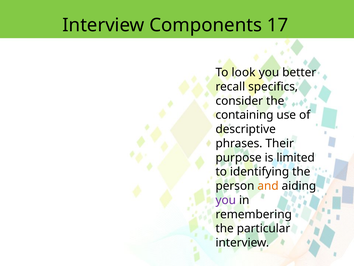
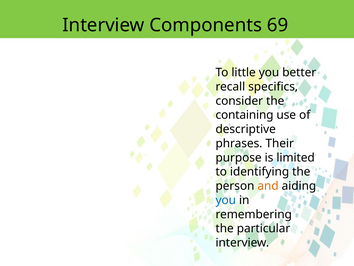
17: 17 -> 69 (278, 25)
look: look -> little (244, 72)
you colour: purple -> blue (226, 200)
